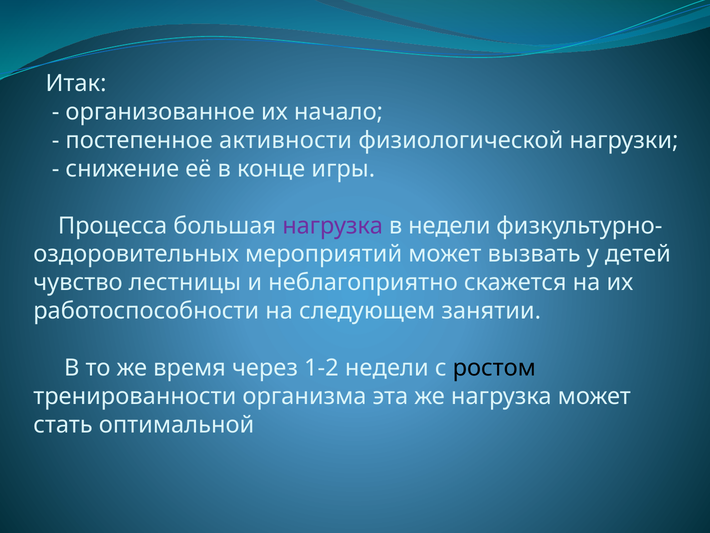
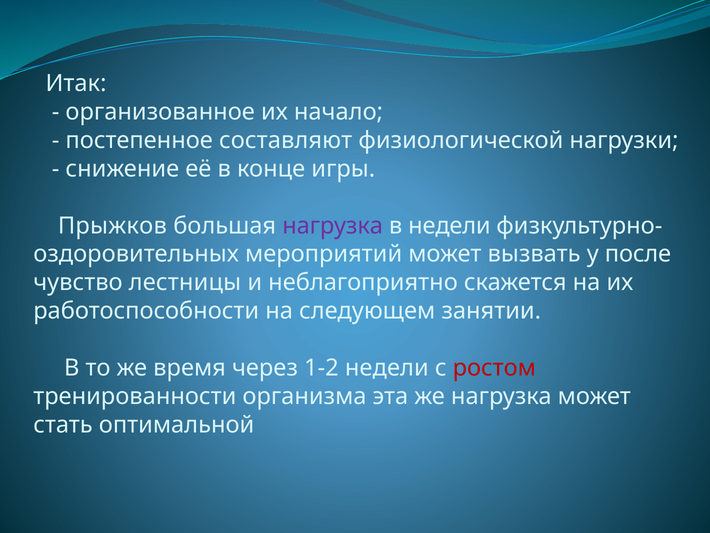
активности: активности -> составляют (286, 140)
Процесса: Процесса -> Прыжков (112, 226)
детей: детей -> после (638, 254)
ростом colour: black -> red (494, 368)
